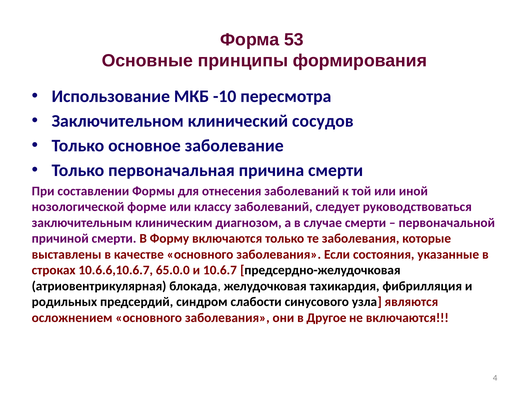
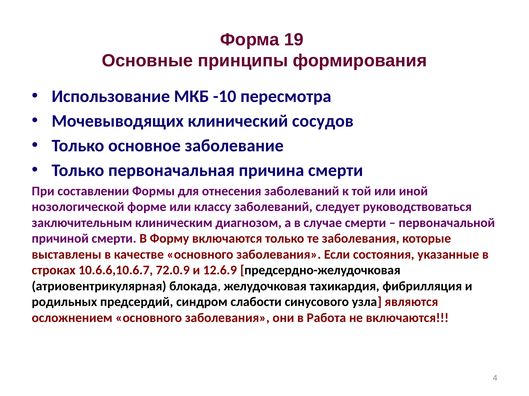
53: 53 -> 19 (294, 40)
Заключительном: Заключительном -> Мочевыводящих (118, 121)
65.0.0: 65.0.0 -> 72.0.9 (173, 271)
10.6.7: 10.6.7 -> 12.6.9 (220, 271)
Другое: Другое -> Работа (326, 318)
